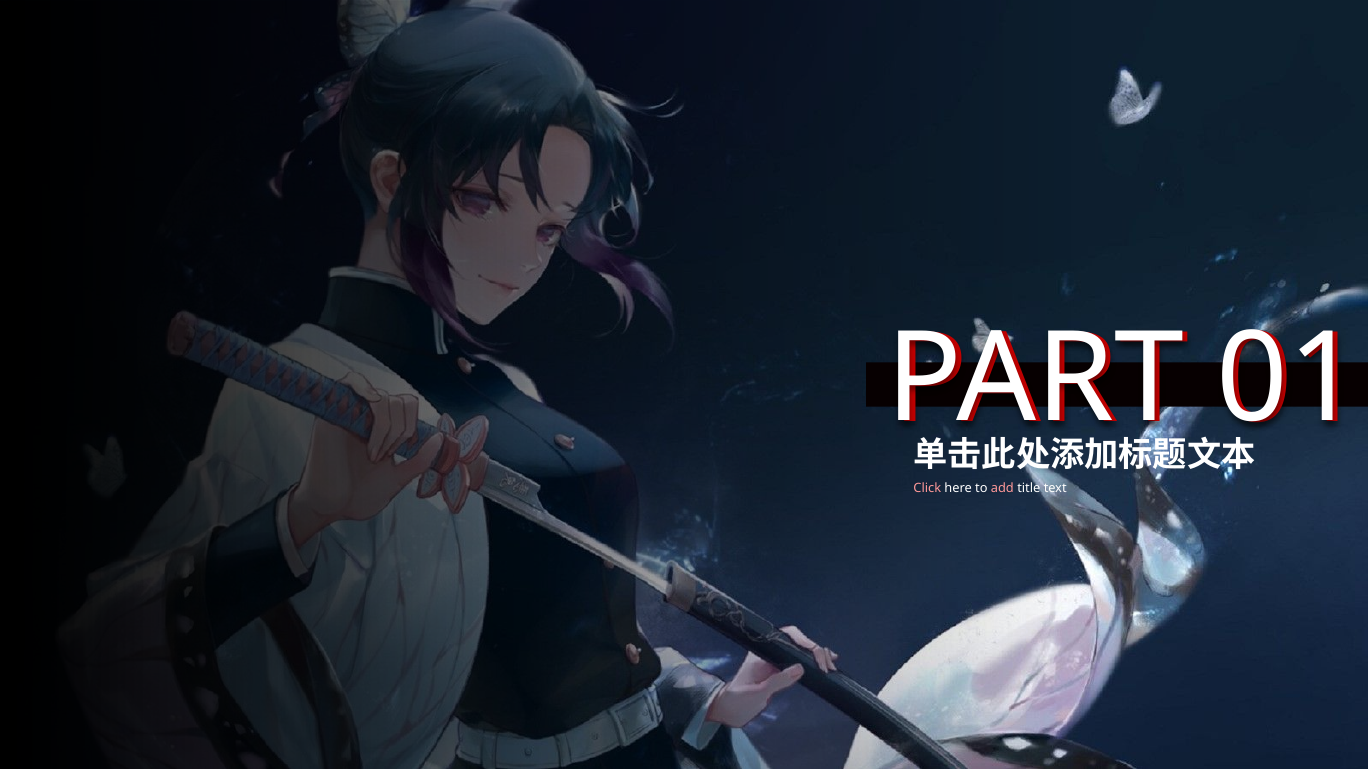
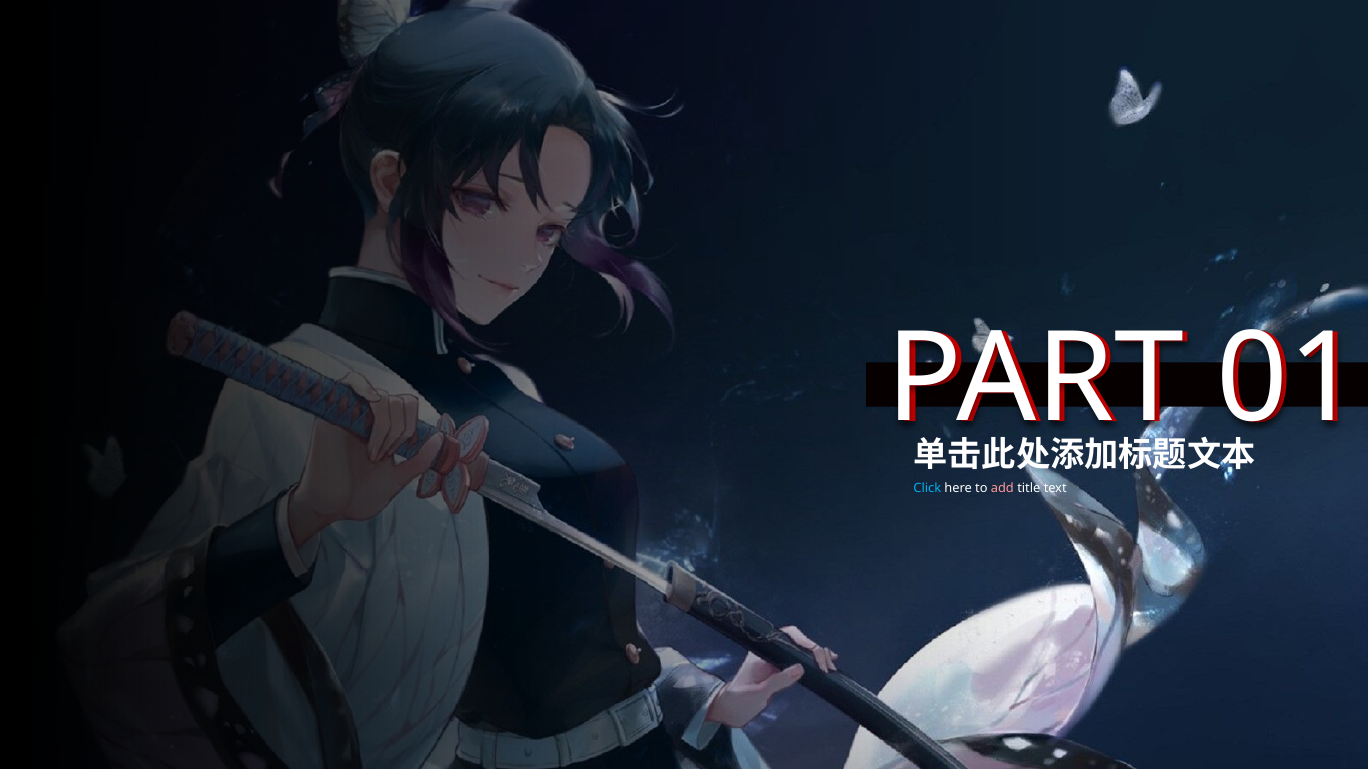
Click colour: pink -> light blue (927, 489)
